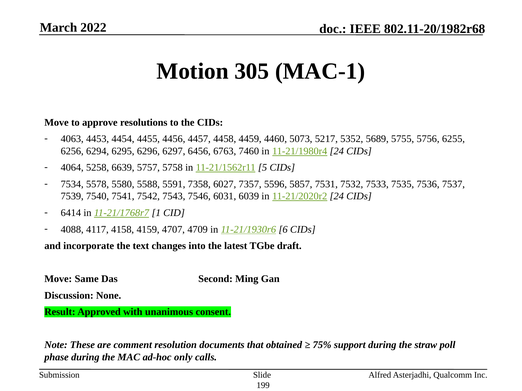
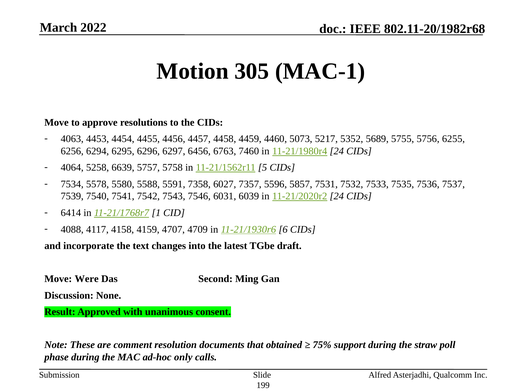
Same: Same -> Were (87, 279)
